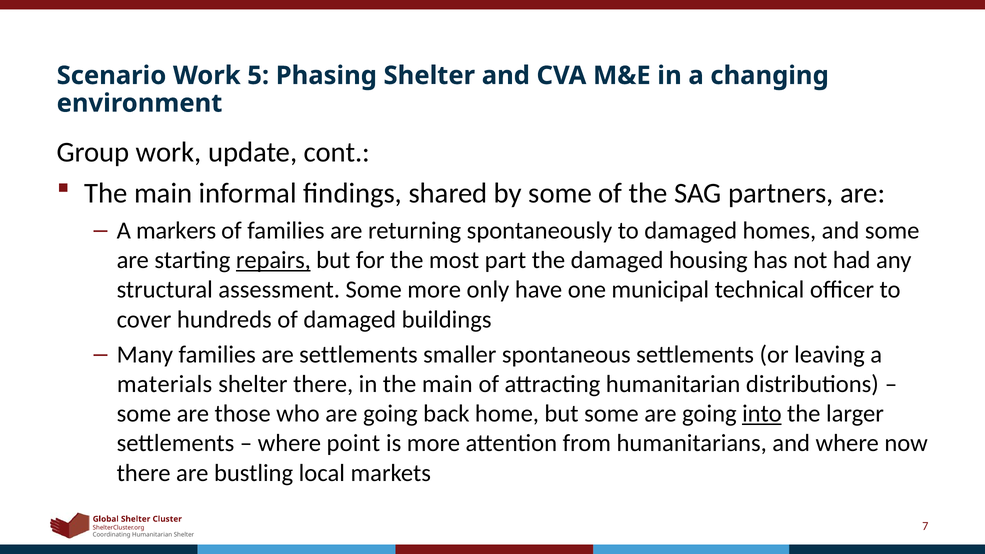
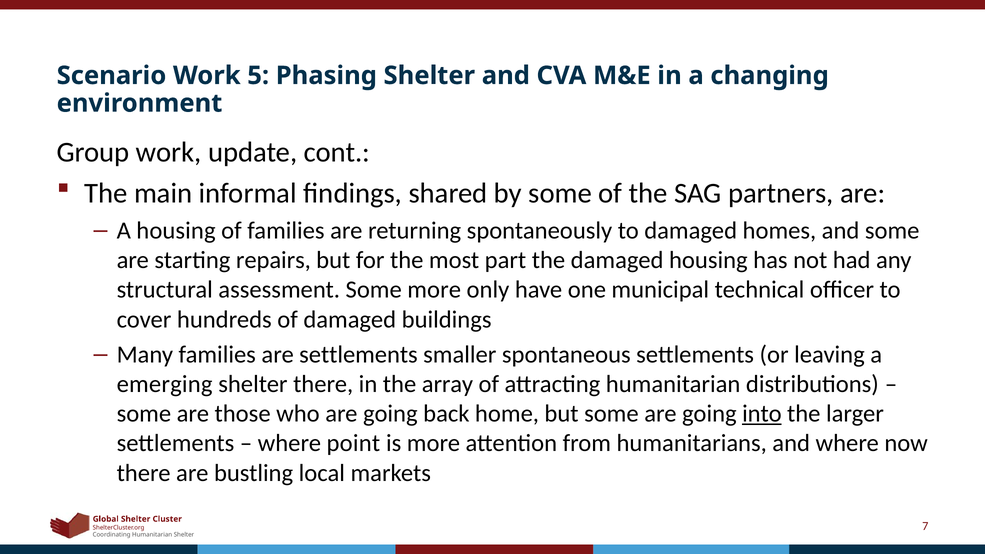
A markers: markers -> housing (176, 231)
repairs underline: present -> none (273, 260)
materials: materials -> emerging (165, 384)
in the main: main -> array (447, 384)
